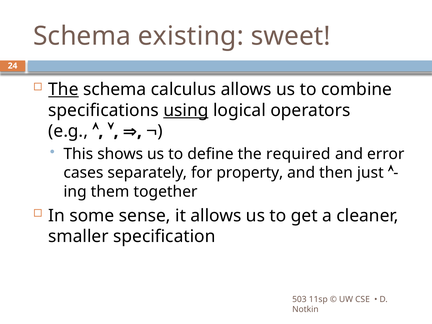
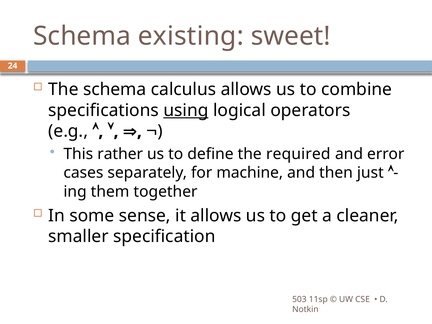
The underline: present -> none (63, 89)
shows: shows -> rather (120, 154)
property: property -> machine (250, 173)
